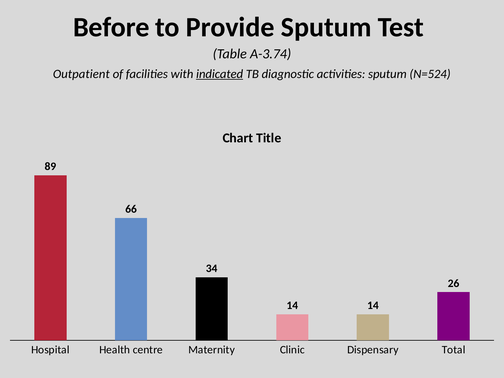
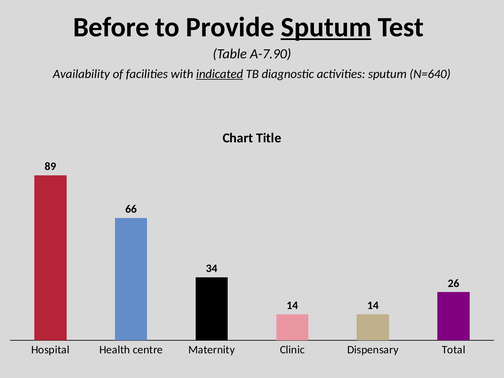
Sputum underline: none -> present (326, 27)
A-3.74: A-3.74 -> A-7.90 (271, 54)
Outpatient: Outpatient -> Availability (81, 74)
N=524: N=524 -> N=640 (430, 74)
